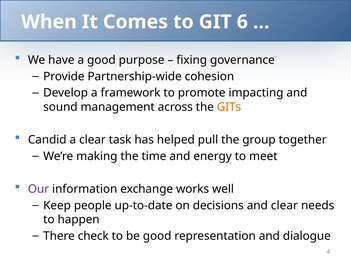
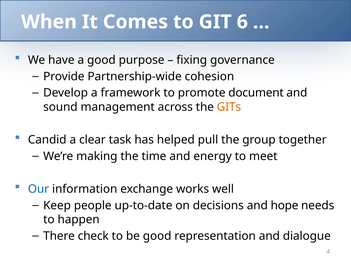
impacting: impacting -> document (256, 93)
Our colour: purple -> blue (38, 188)
and clear: clear -> hope (285, 205)
